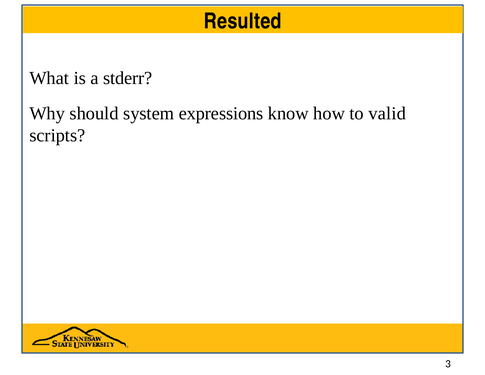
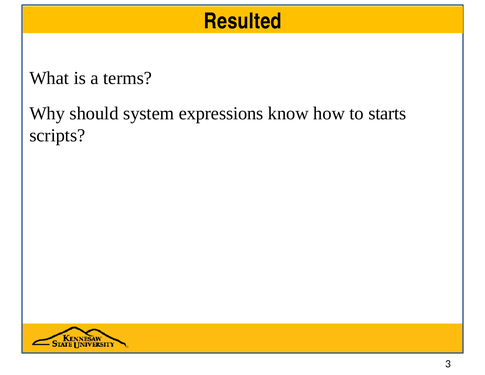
stderr: stderr -> terms (128, 78)
valid: valid -> starts (387, 113)
